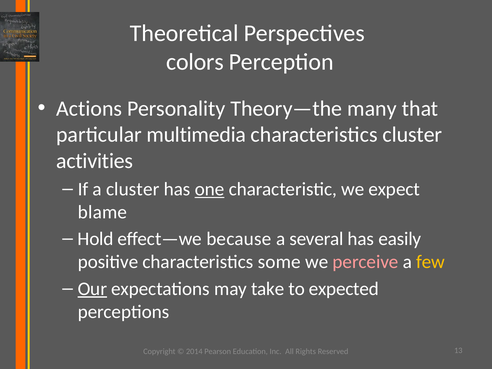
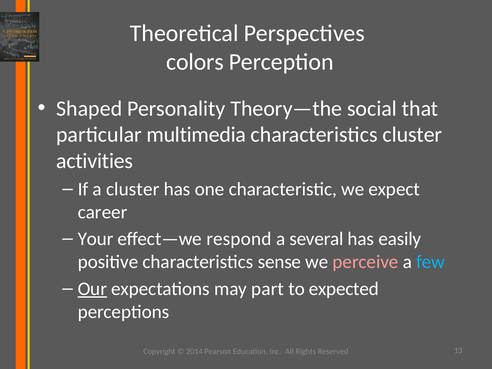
Actions: Actions -> Shaped (89, 108)
many: many -> social (372, 108)
one underline: present -> none (210, 189)
blame: blame -> career (103, 212)
Hold: Hold -> Your (96, 239)
because: because -> respond (239, 239)
some: some -> sense (279, 262)
few colour: yellow -> light blue (430, 262)
take: take -> part (268, 289)
